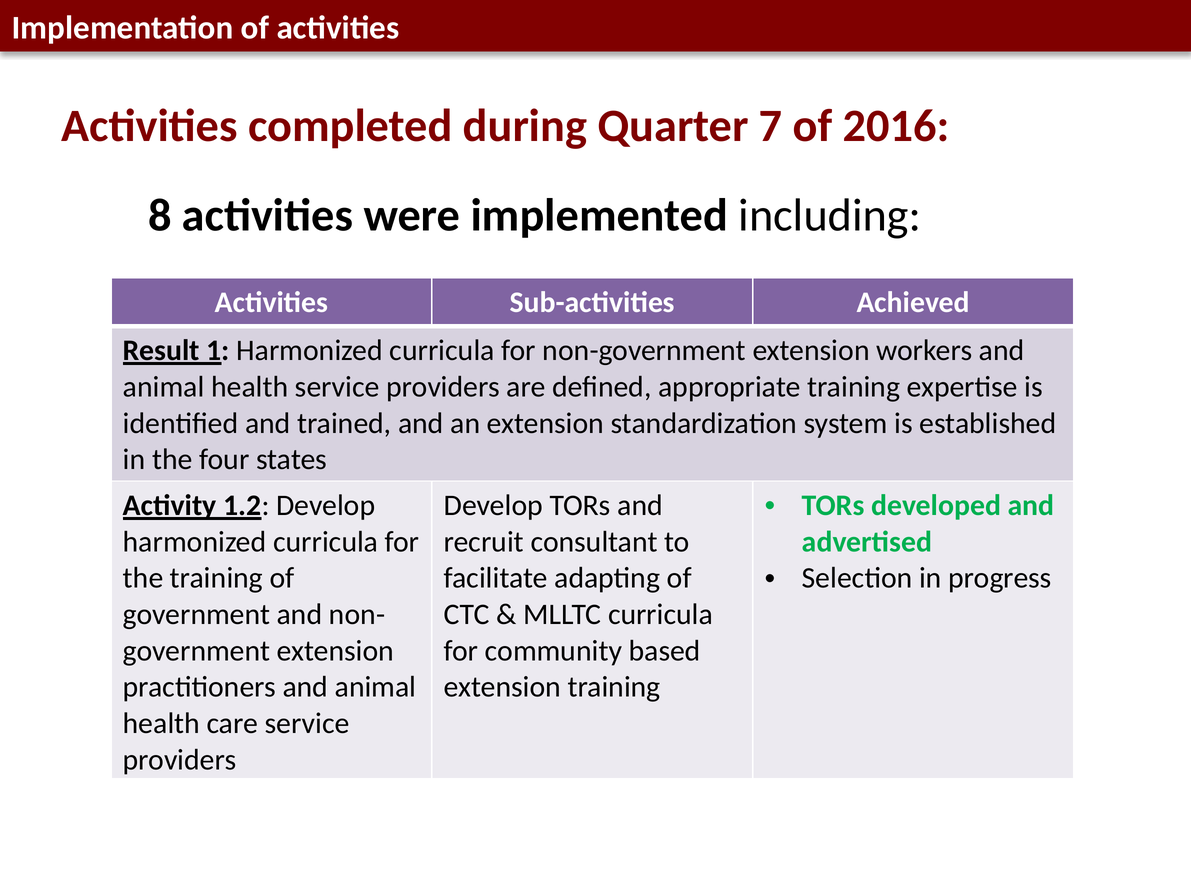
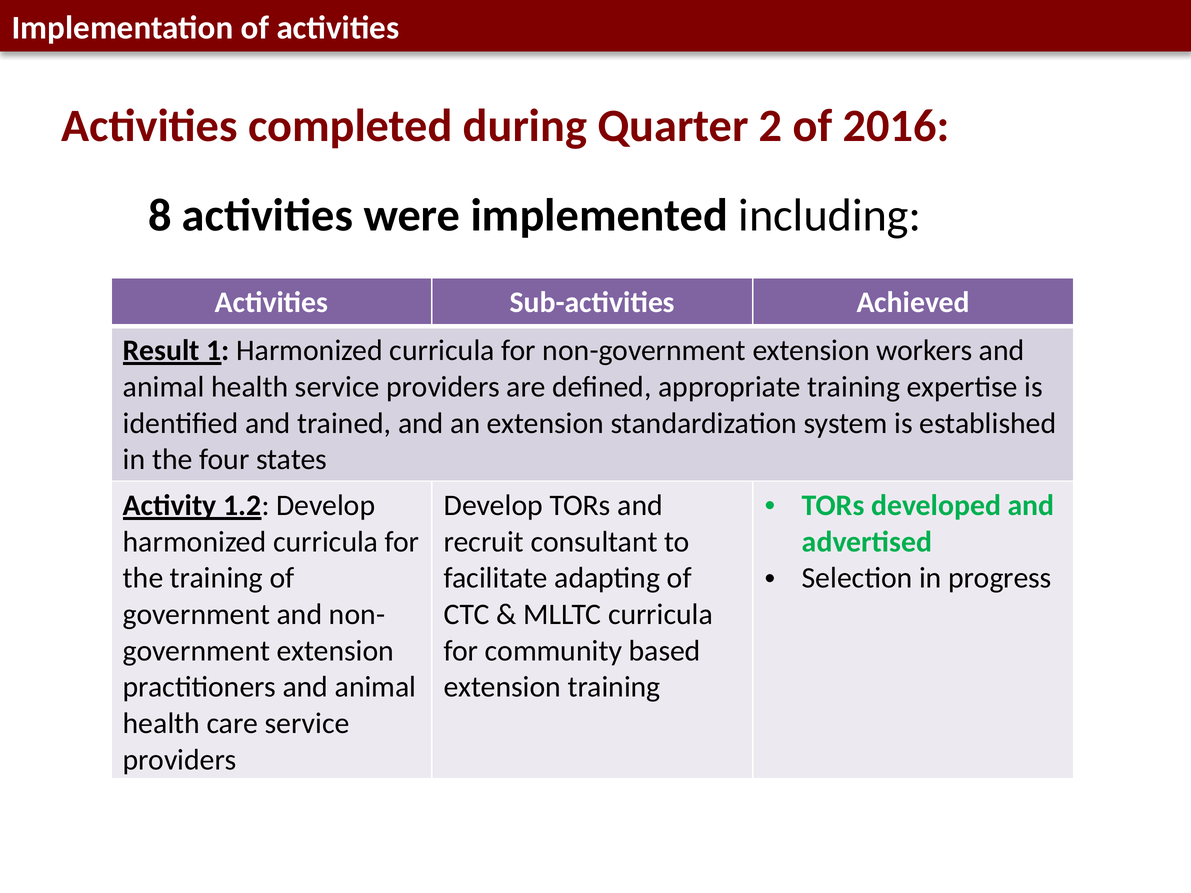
7: 7 -> 2 (771, 126)
